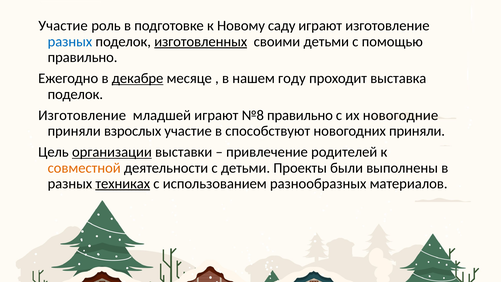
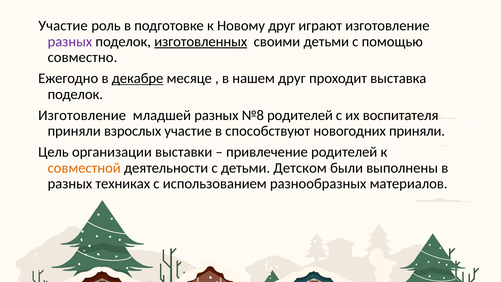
Новому саду: саду -> друг (282, 26)
разных colour: blue -> purple (70, 42)
правильно: правильно -> совместно (82, 57)
нашем году: году -> друг (292, 78)
младшей играют: играют -> разных (216, 115)
№8 правильно: правильно -> родителей (300, 115)
новогодние: новогодние -> воспитателя (401, 115)
организации underline: present -> none (112, 152)
Проекты: Проекты -> Детском (300, 168)
техниках underline: present -> none (123, 184)
